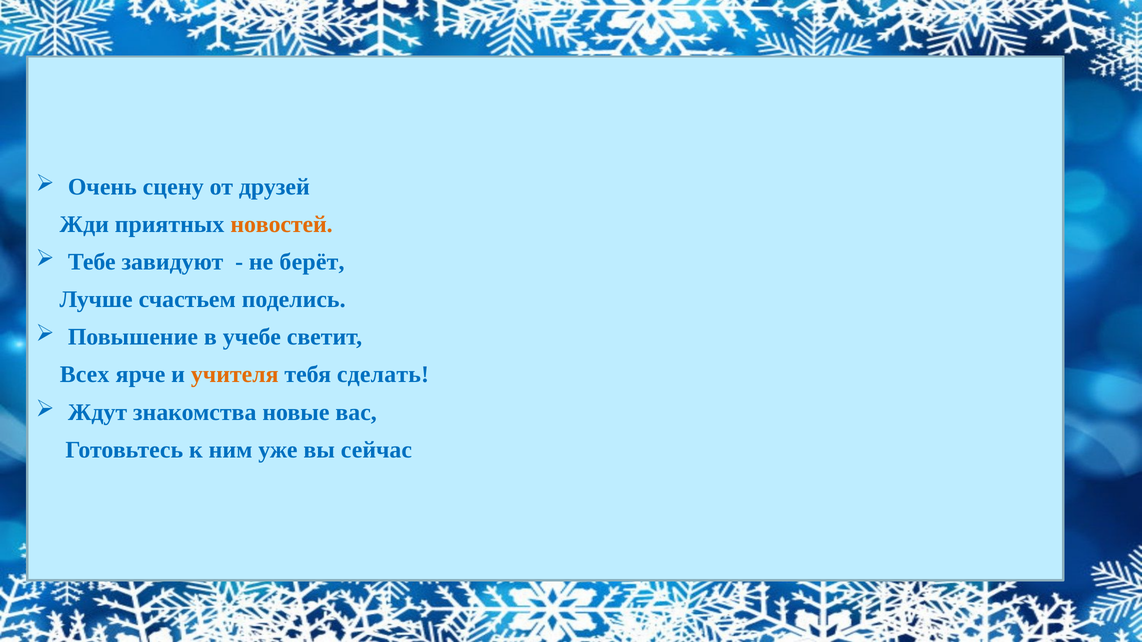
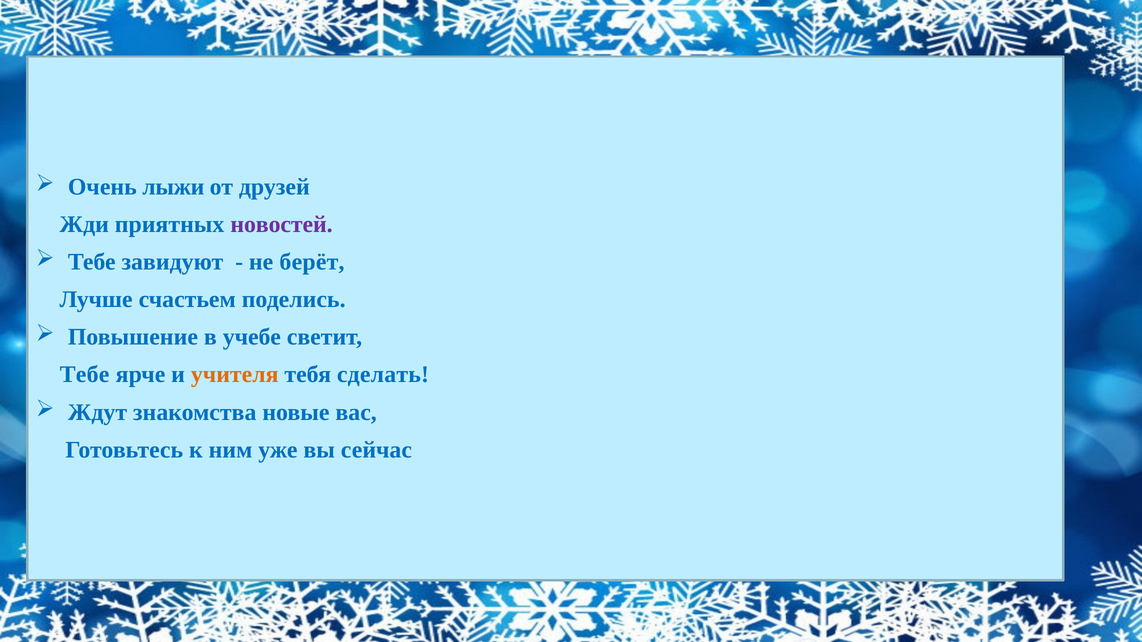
сцену: сцену -> лыжи (173, 187)
новостей colour: orange -> purple (281, 224)
Всех: Всех -> Тебе (85, 375)
